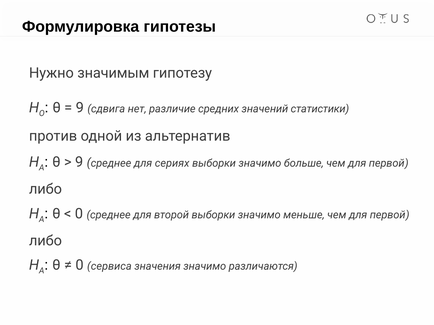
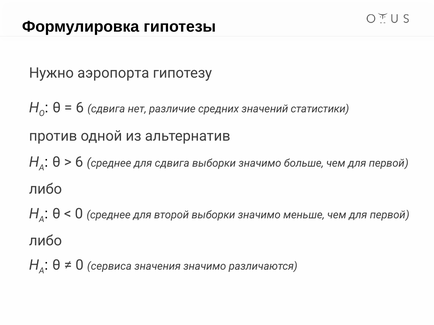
значимым: значимым -> аэропорта (113, 73)
9: 9 -> 6 (80, 108)
9: 9 -> 6 (79, 162)
для сериях: сериях -> сдвига (172, 164)
